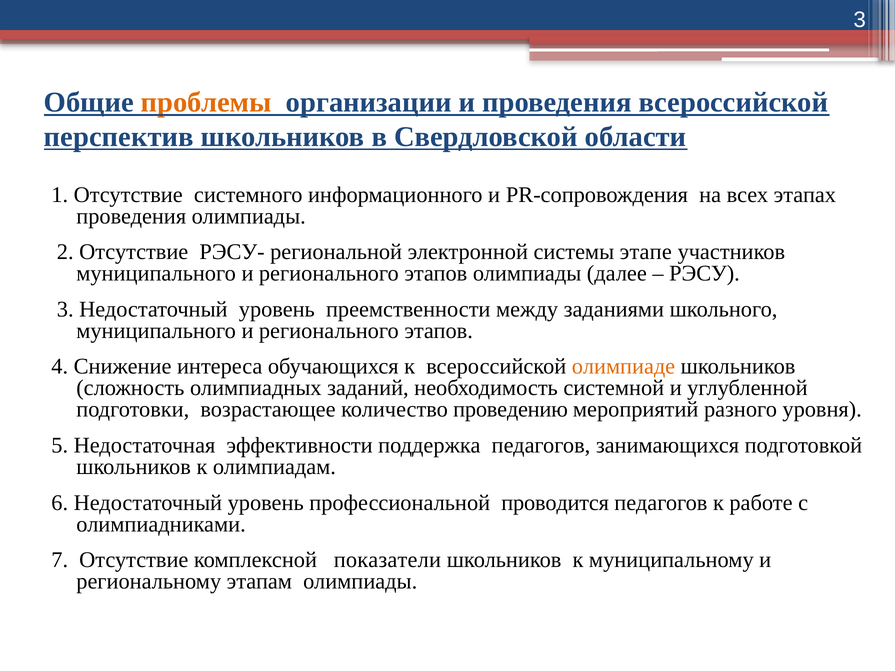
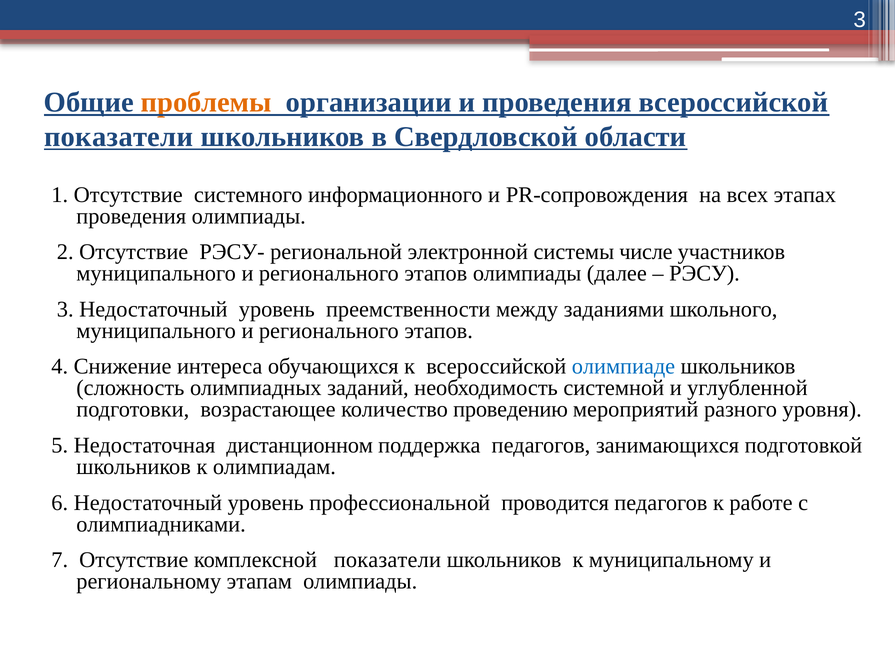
перспектив: перспектив -> показатели (119, 137)
этапе: этапе -> числе (646, 252)
олимпиаде colour: orange -> blue (623, 367)
эффективности: эффективности -> дистанционном (300, 446)
